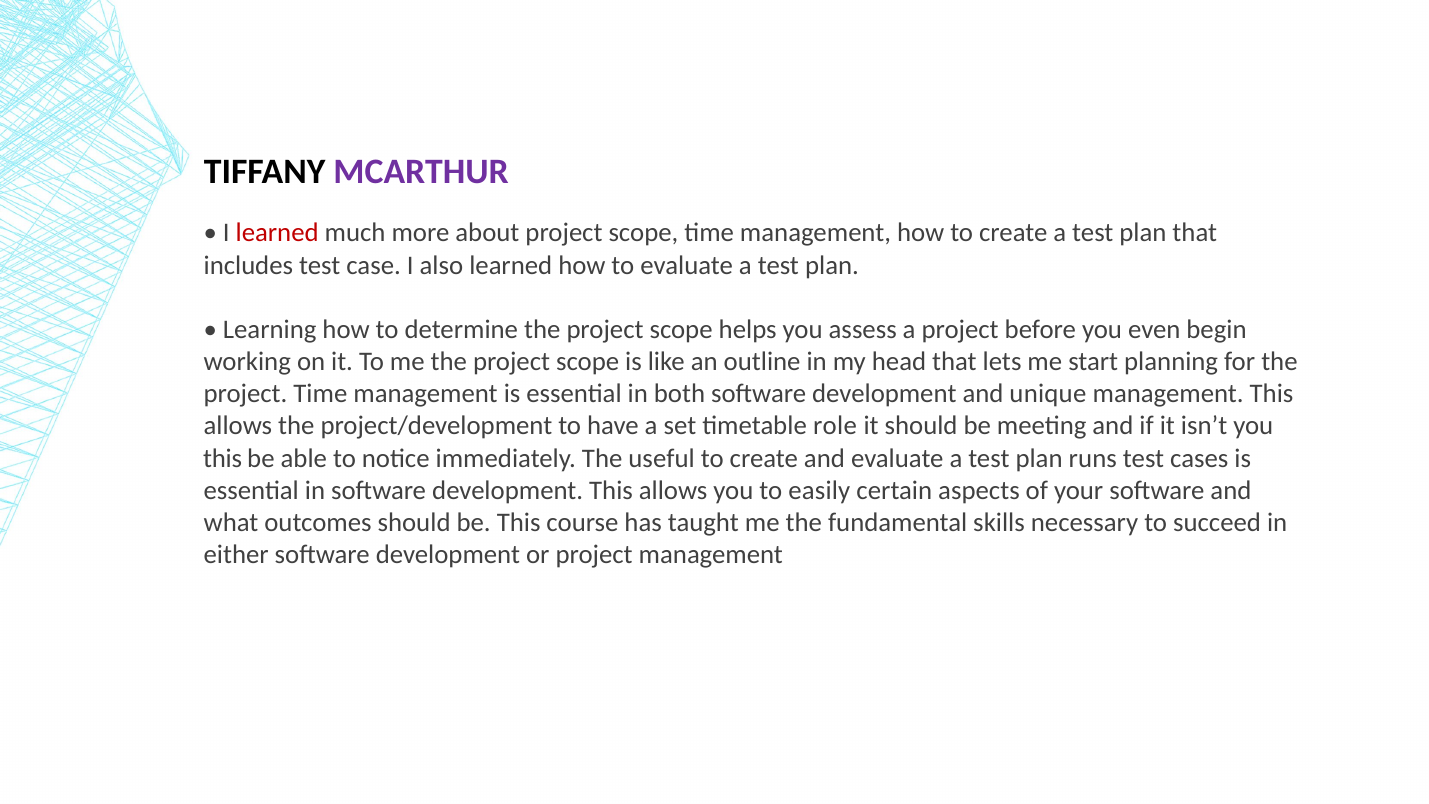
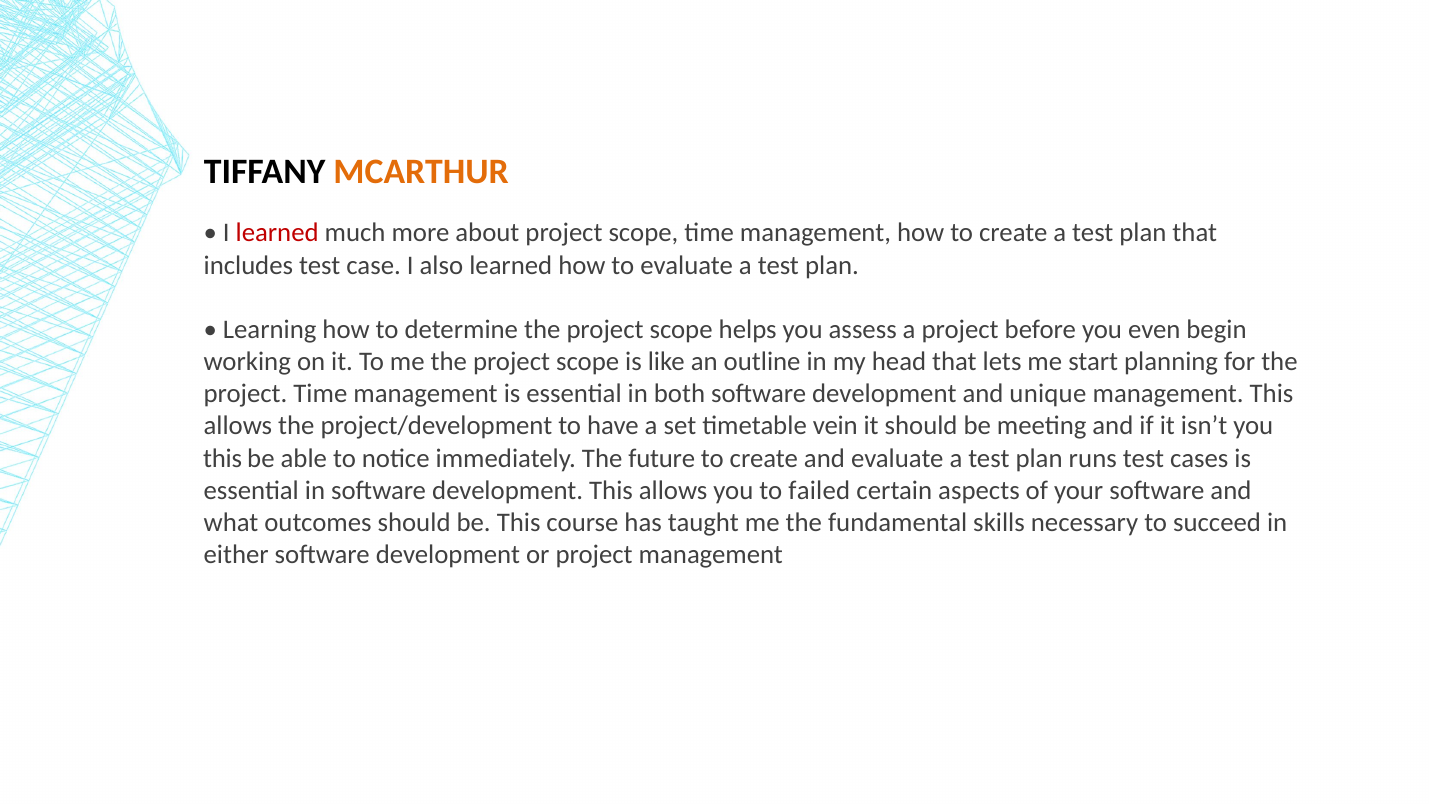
MCARTHUR colour: purple -> orange (421, 172)
role: role -> vein (835, 426)
useful: useful -> future (662, 458)
easily: easily -> failed (819, 490)
